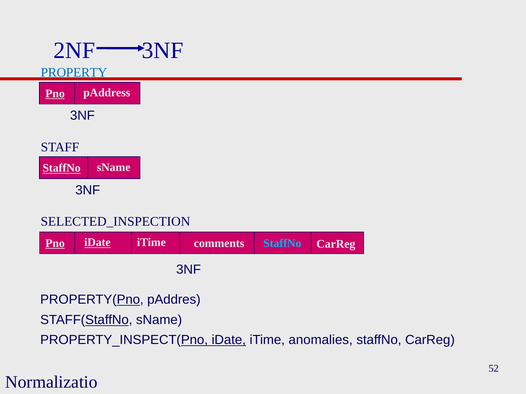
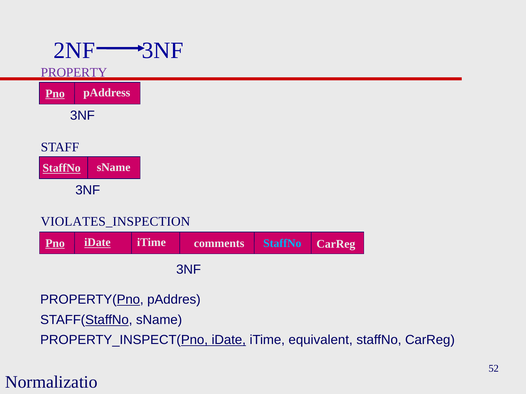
PROPERTY colour: blue -> purple (74, 73)
SELECTED_INSPECTION: SELECTED_INSPECTION -> VIOLATES_INSPECTION (115, 222)
anomalies: anomalies -> equivalent (321, 340)
